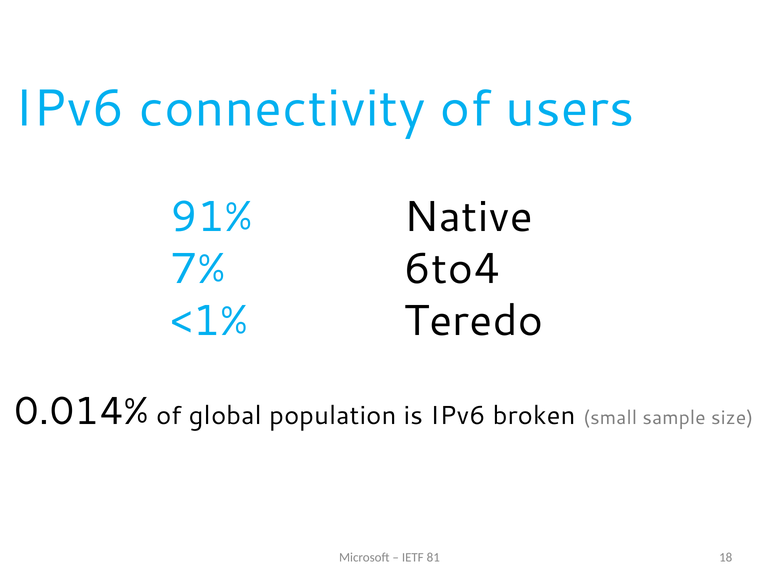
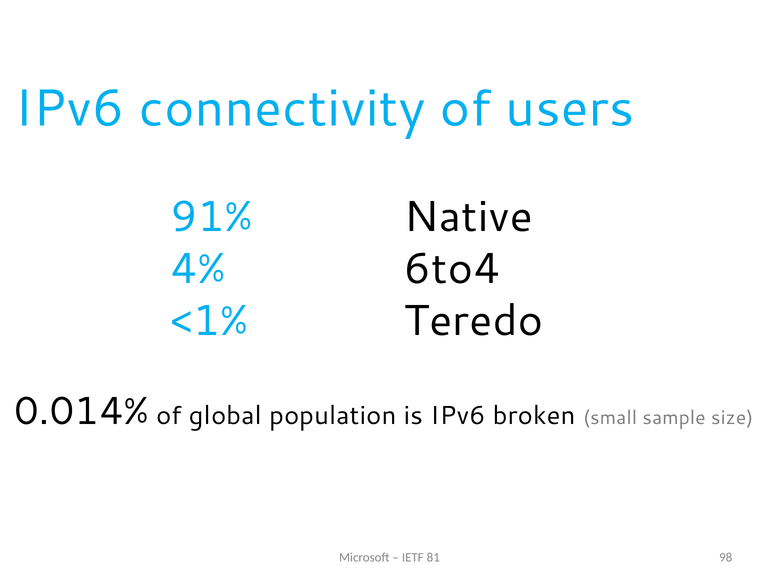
7%: 7% -> 4% (198, 269)
18: 18 -> 98 (726, 558)
